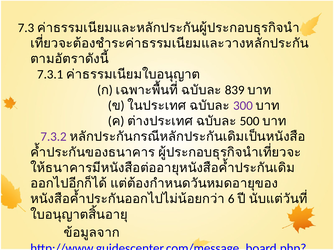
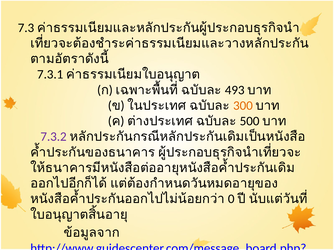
839: 839 -> 493 (235, 90)
300 colour: purple -> orange (243, 106)
6: 6 -> 0 (231, 199)
